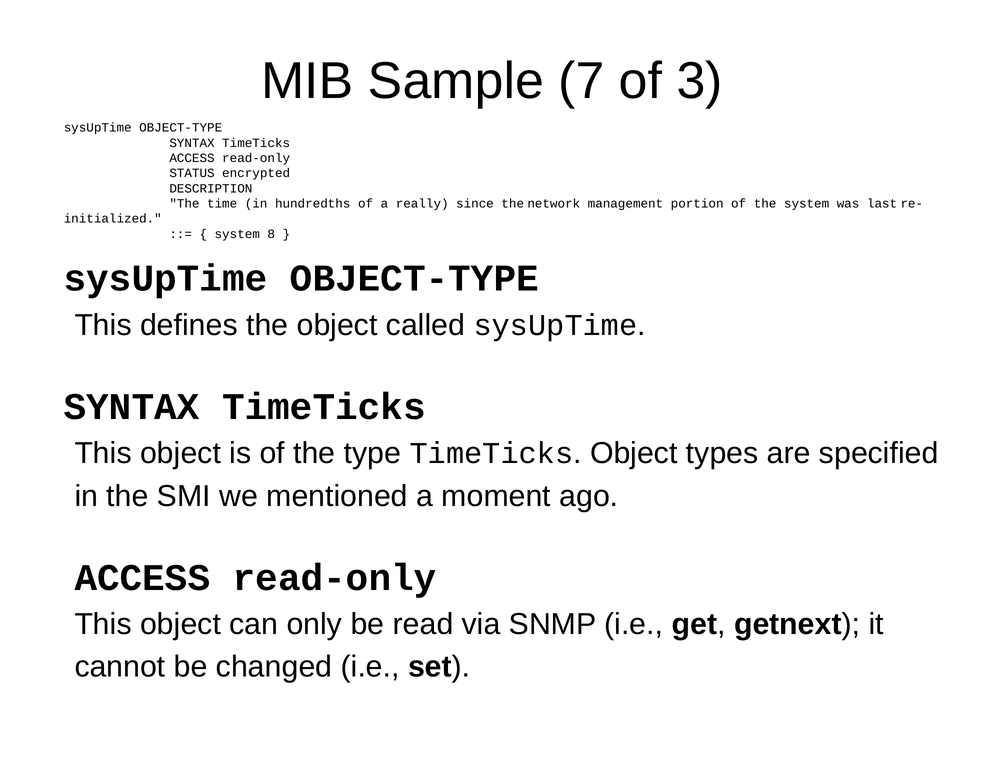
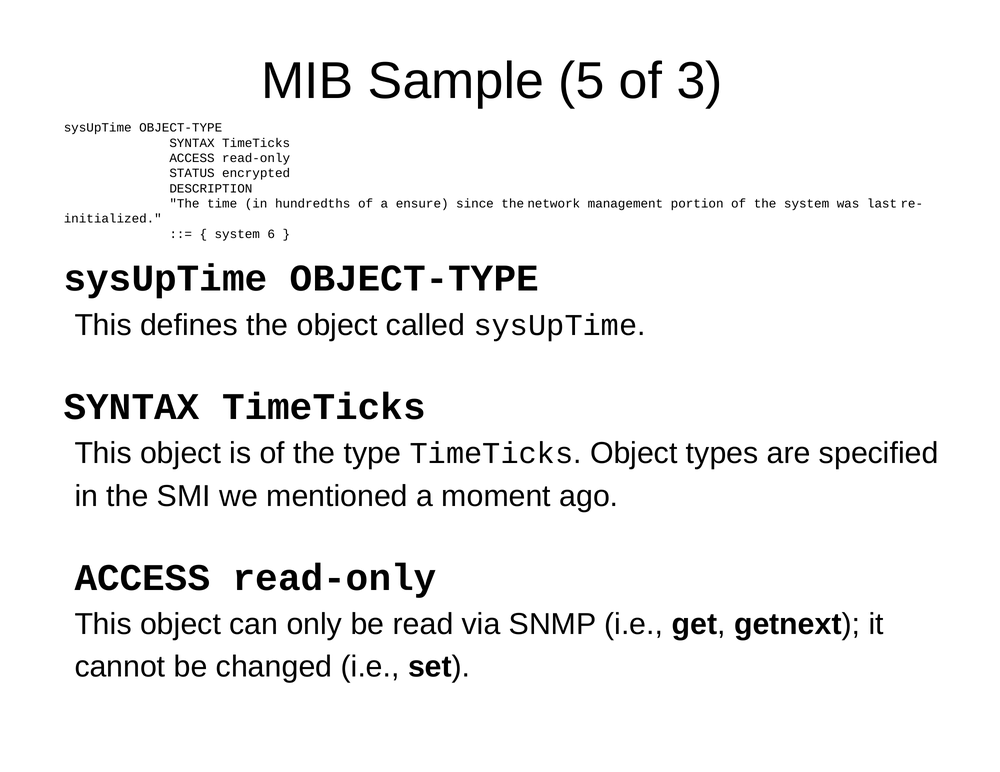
7: 7 -> 5 (581, 81)
really: really -> ensure (422, 204)
8: 8 -> 6 (271, 234)
